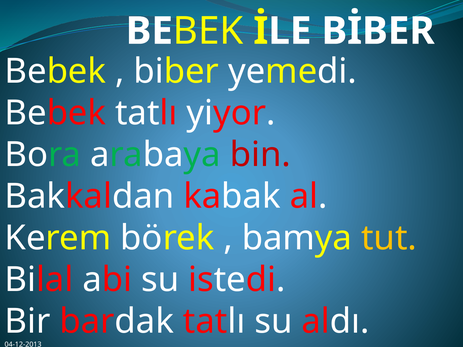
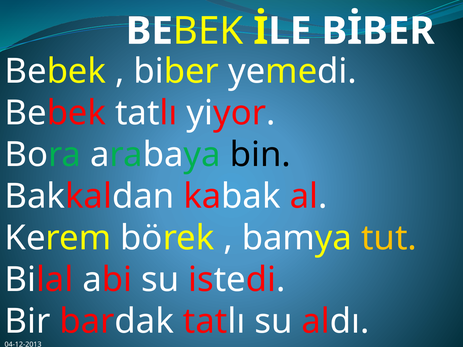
bin colour: red -> black (260, 155)
